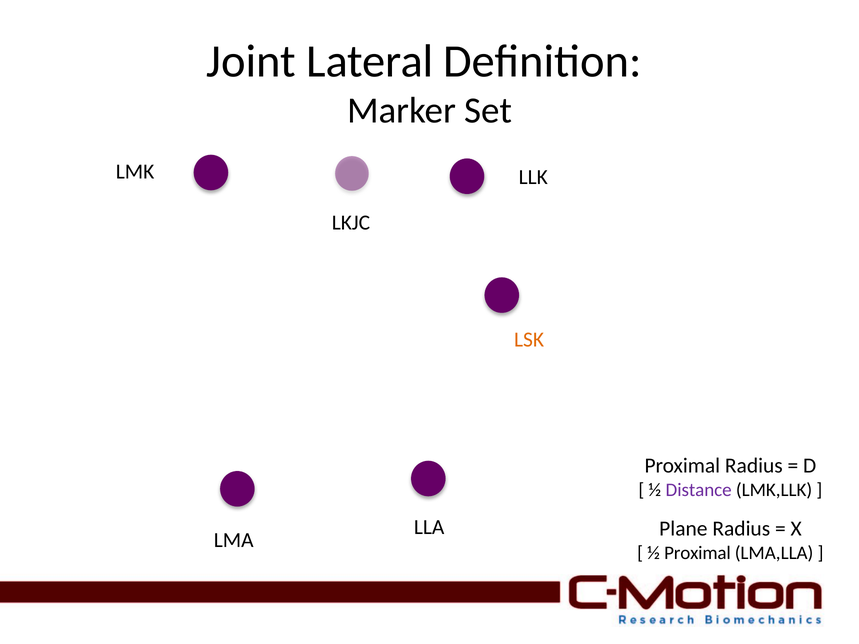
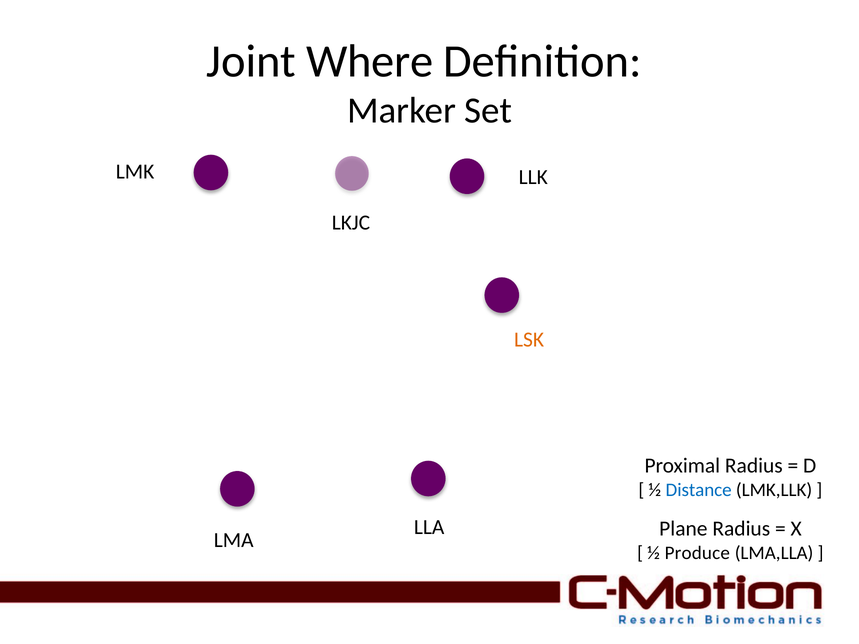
Lateral: Lateral -> Where (370, 61)
Distance colour: purple -> blue (699, 490)
½ Proximal: Proximal -> Produce (697, 553)
